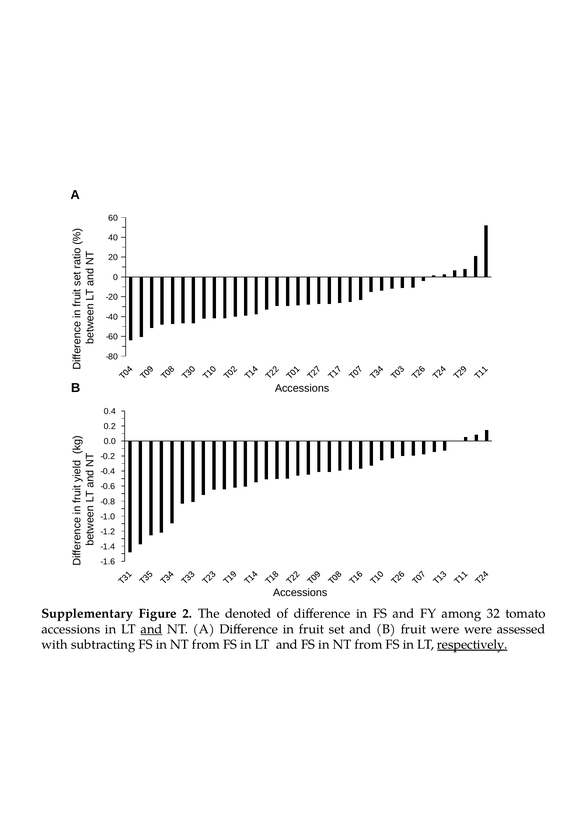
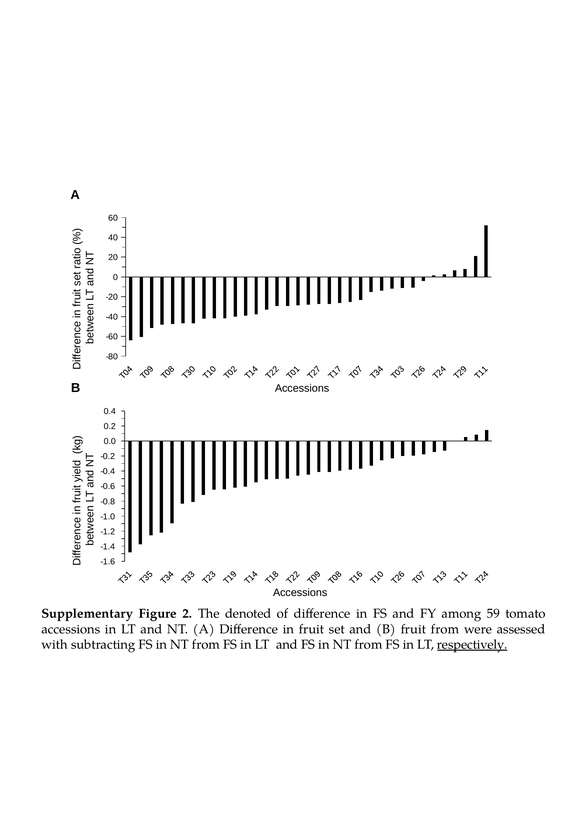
32: 32 -> 59 (493, 614)
and underline: present -> none (151, 630)
fruit were: were -> from (445, 630)
